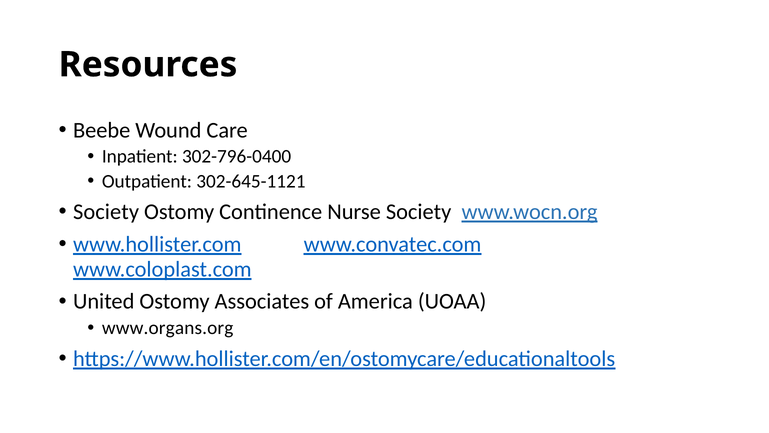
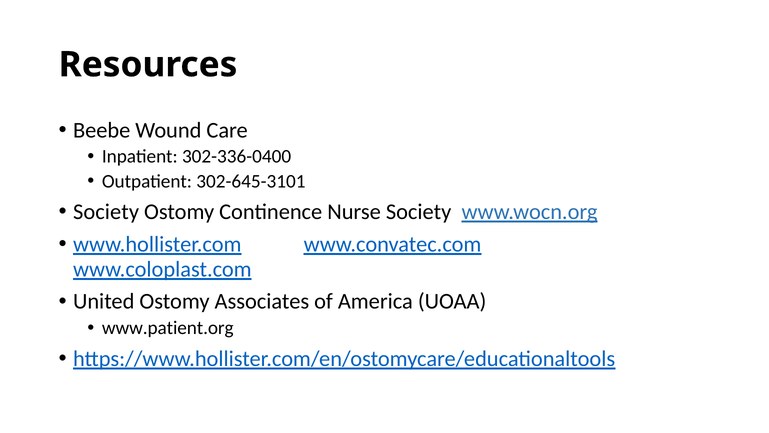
302-796-0400: 302-796-0400 -> 302-336-0400 (237, 156)
302-645-1121: 302-645-1121 -> 302-645-3101 (251, 181)
www.organs.org: www.organs.org -> www.patient.org (168, 328)
